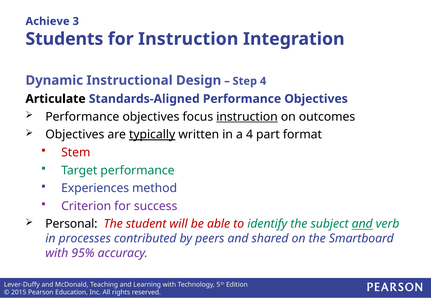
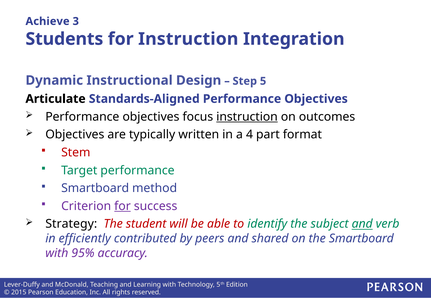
Step 4: 4 -> 5 (263, 81)
typically underline: present -> none (152, 135)
Experiences: Experiences -> Smartboard (95, 188)
for underline: none -> present (123, 206)
Personal: Personal -> Strategy (71, 224)
processes: processes -> efficiently (85, 239)
